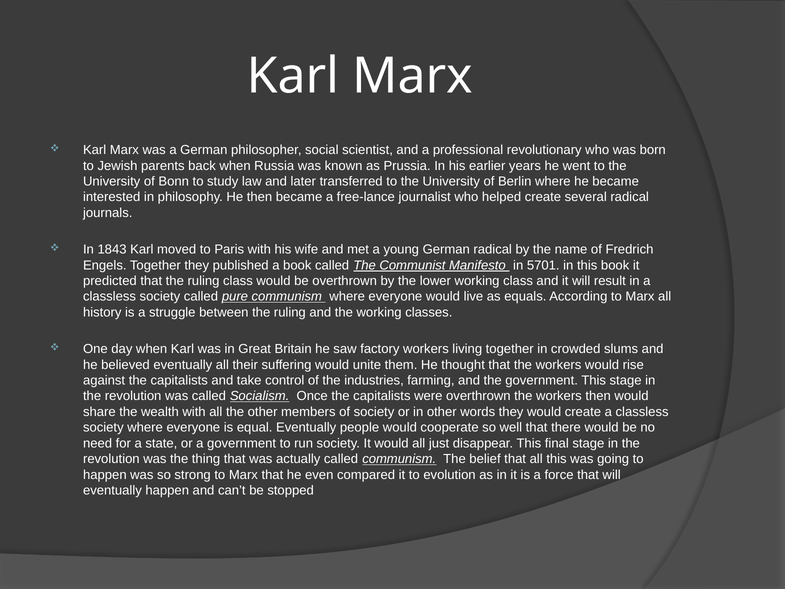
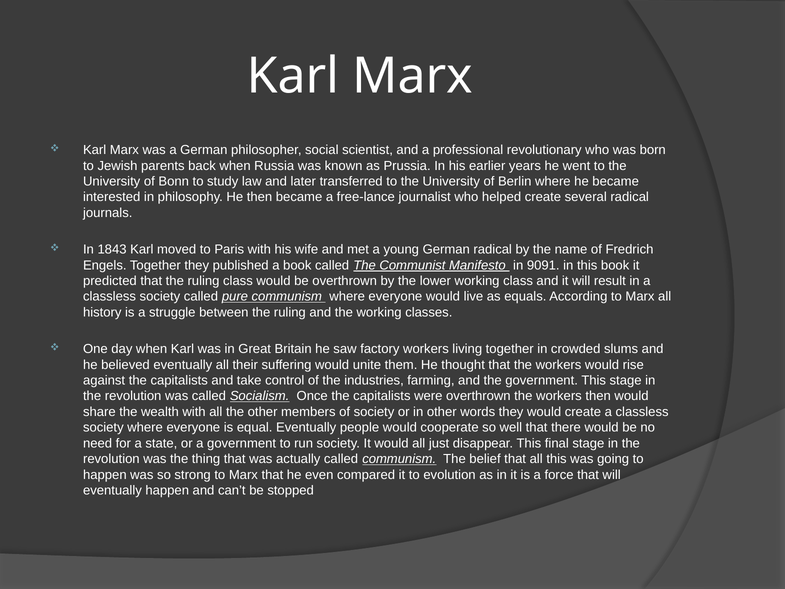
5701: 5701 -> 9091 (543, 265)
